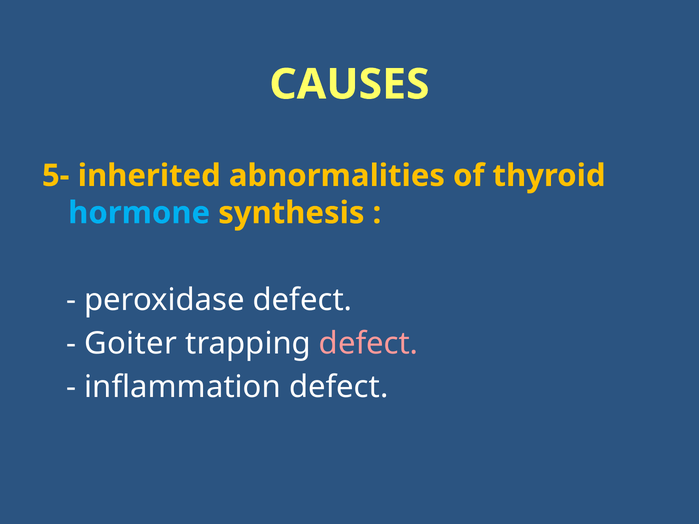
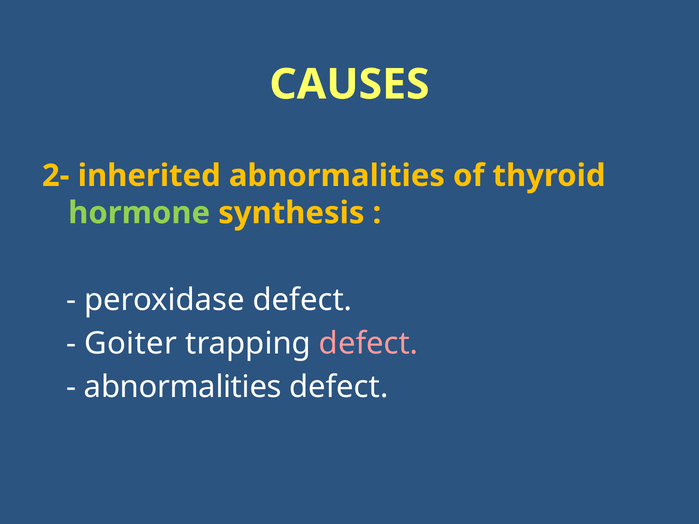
5-: 5- -> 2- (56, 176)
hormone colour: light blue -> light green (139, 213)
inflammation: inflammation -> abnormalities (183, 387)
